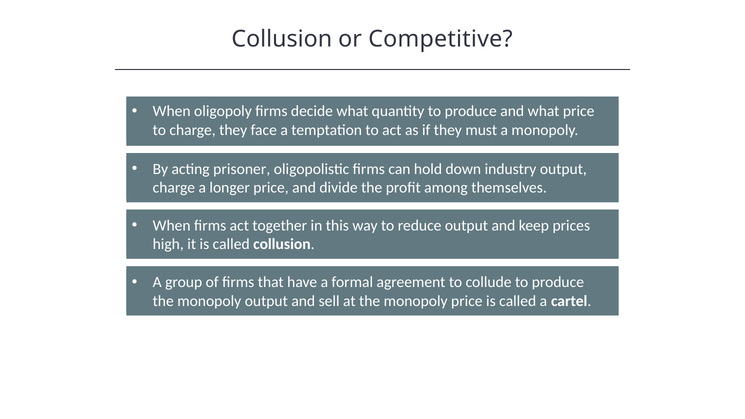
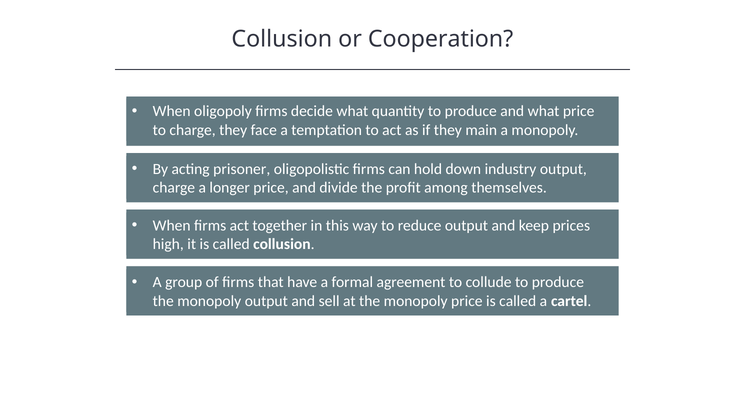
Competitive: Competitive -> Cooperation (441, 39)
must: must -> main (481, 130)
